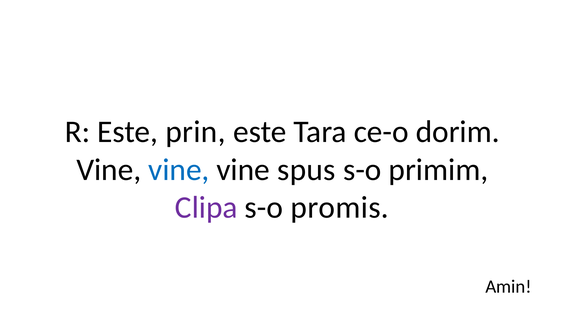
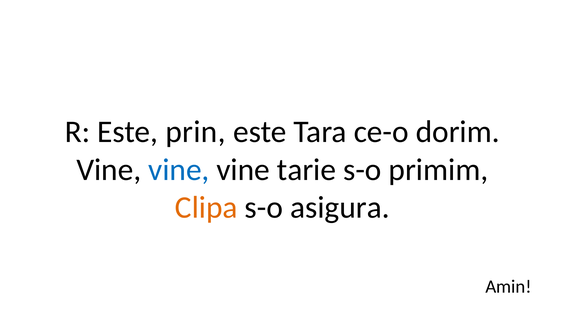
spus: spus -> tarie (306, 170)
Clipa colour: purple -> orange (206, 207)
promis: promis -> asigura (340, 207)
